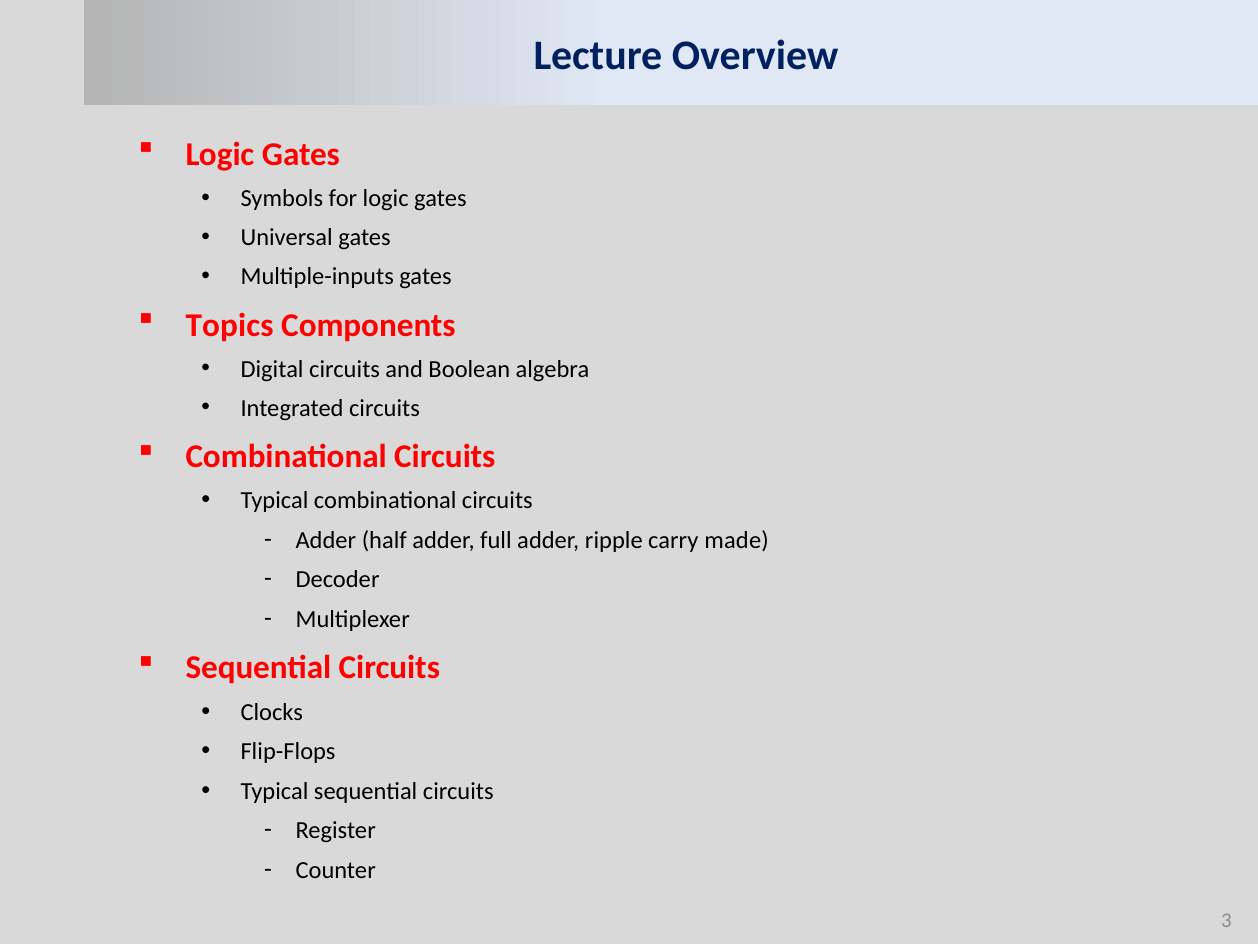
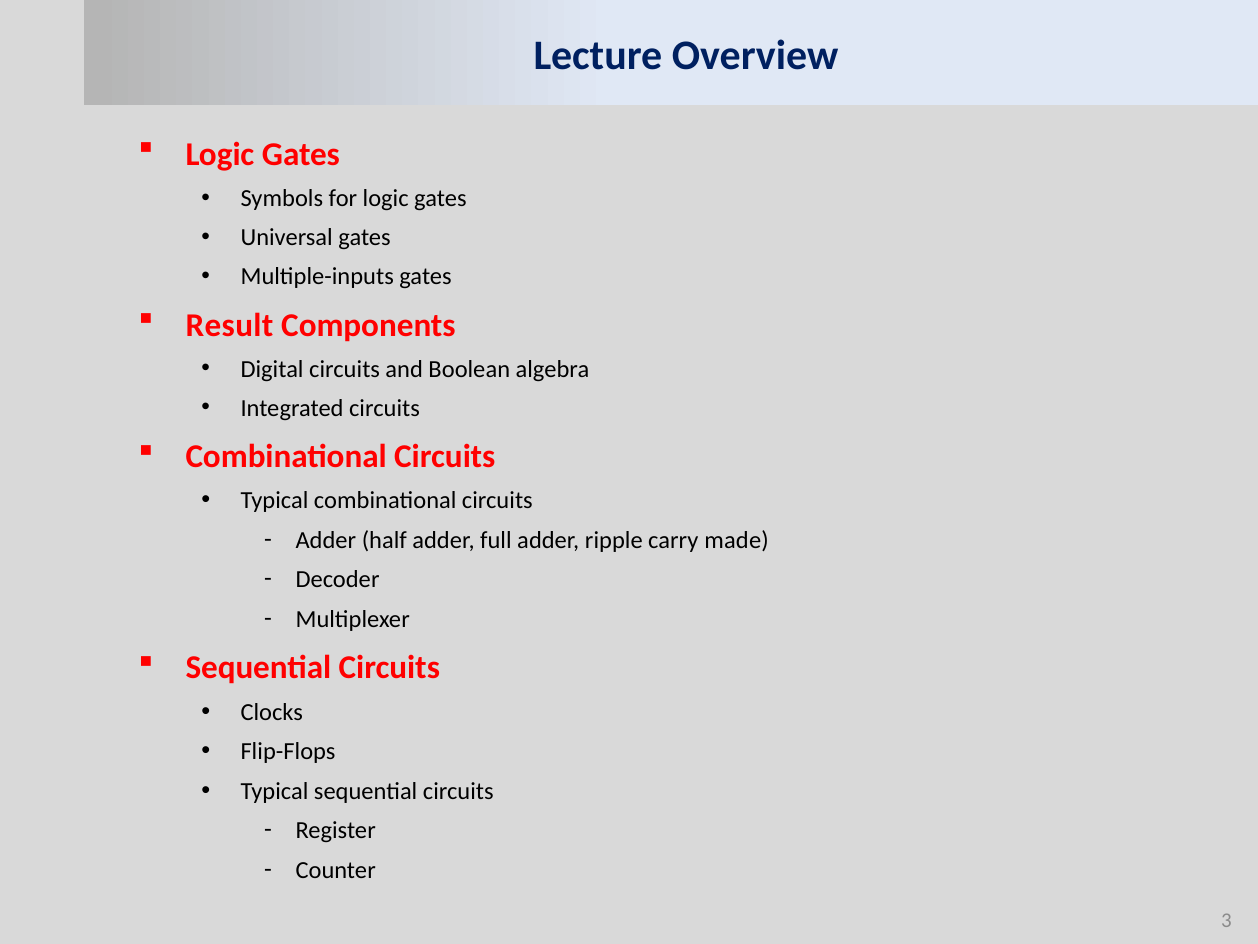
Topics: Topics -> Result (230, 325)
